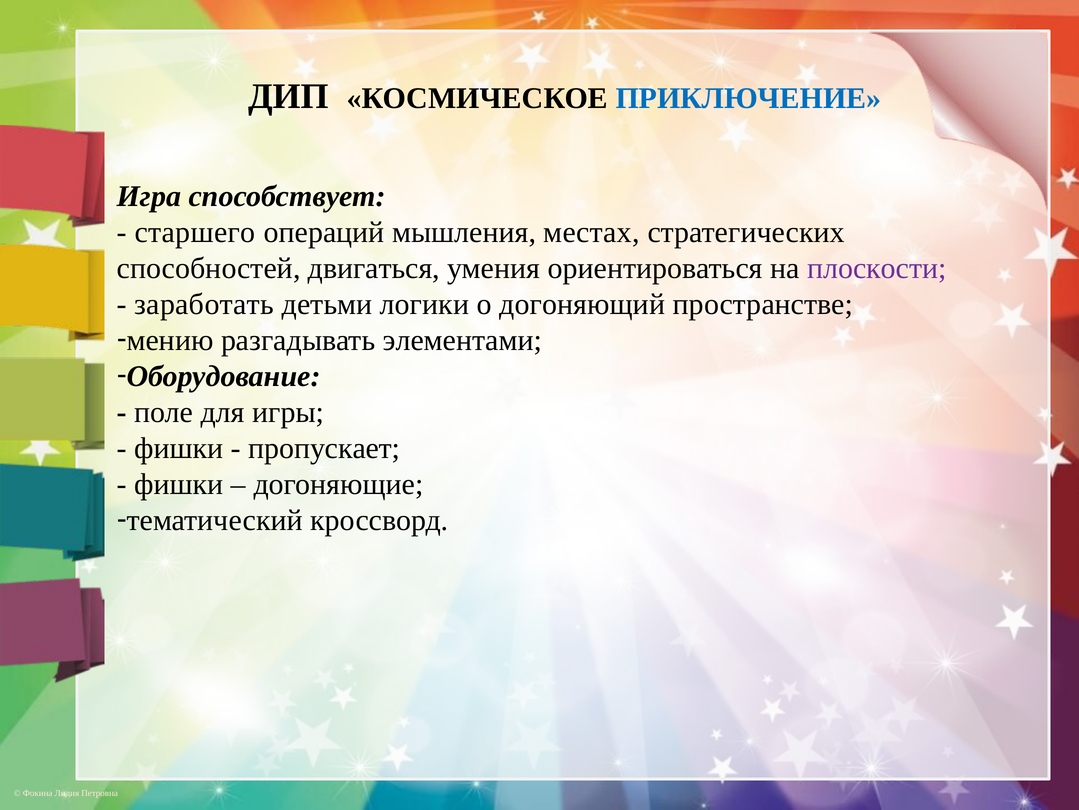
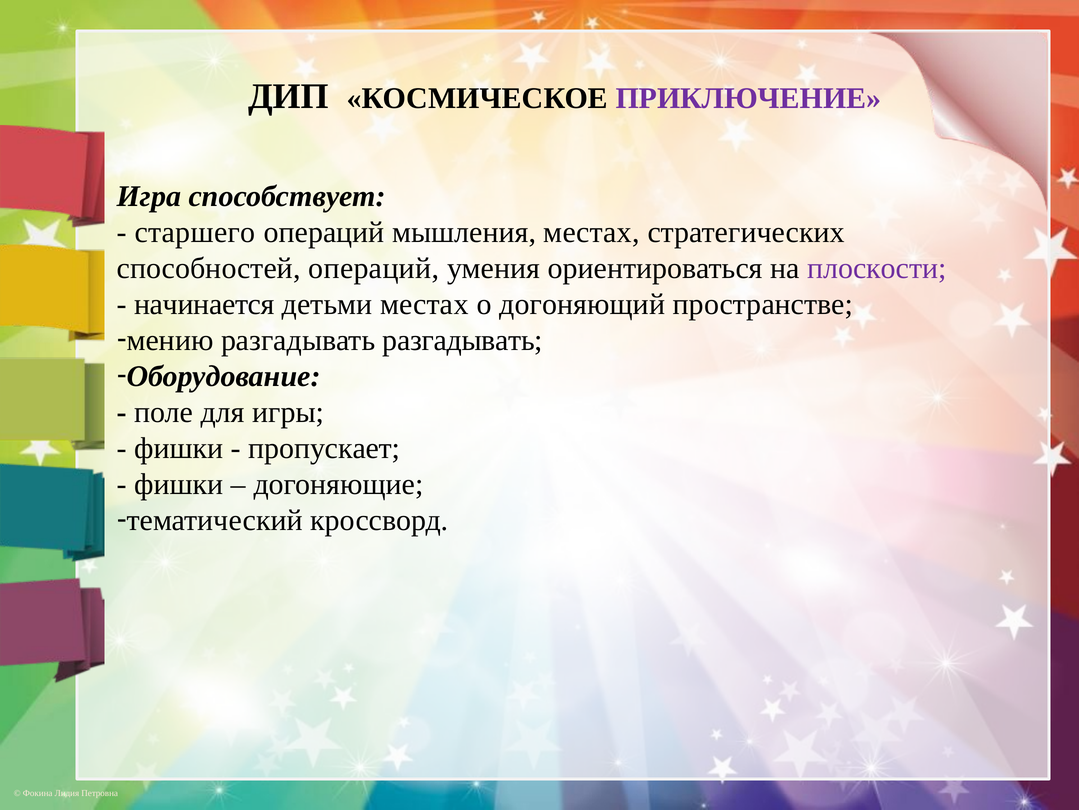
ПРИКЛЮЧЕНИЕ colour: blue -> purple (748, 98)
способностей двигаться: двигаться -> операций (374, 268)
заработать: заработать -> начинается (204, 304)
детьми логики: логики -> местах (424, 304)
разгадывать элементами: элементами -> разгадывать (463, 340)
